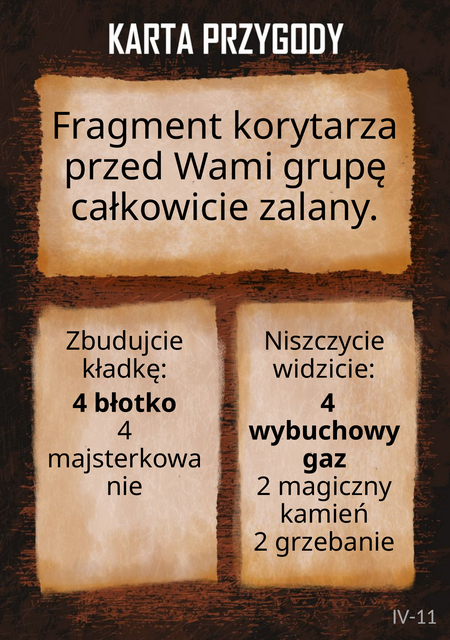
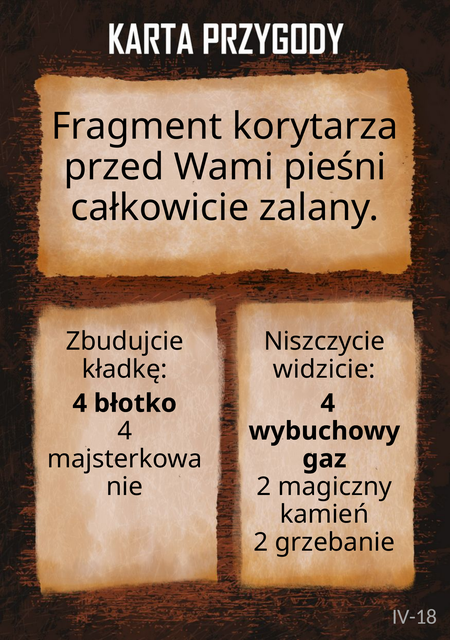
grupę: grupę -> pieśni (335, 167)
IV-11: IV-11 -> IV-18 (414, 616)
